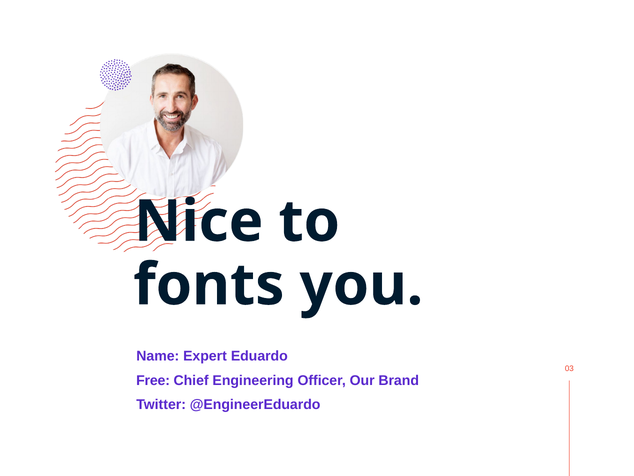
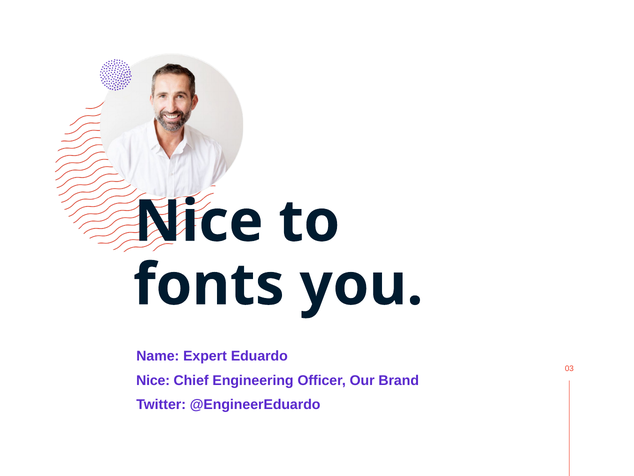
Free: Free -> Nice (153, 380)
